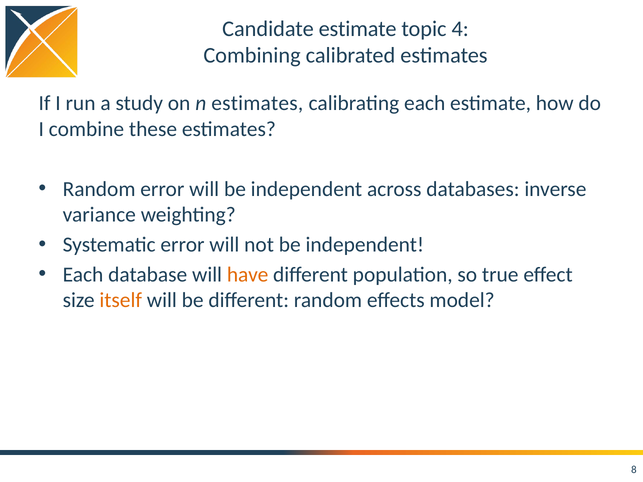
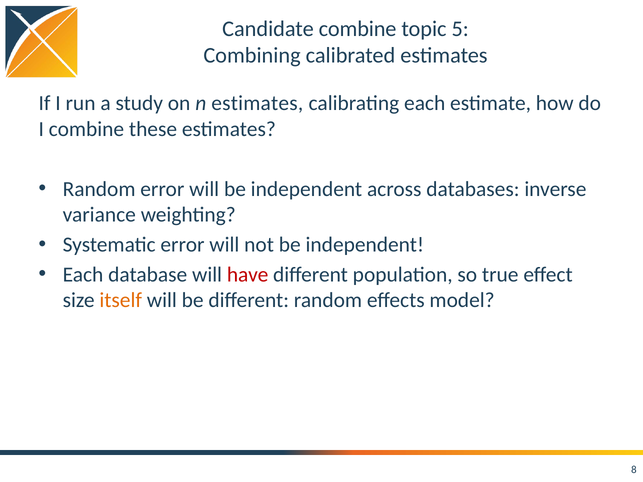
Candidate estimate: estimate -> combine (358, 29)
4: 4 -> 5 (460, 29)
have colour: orange -> red (248, 275)
